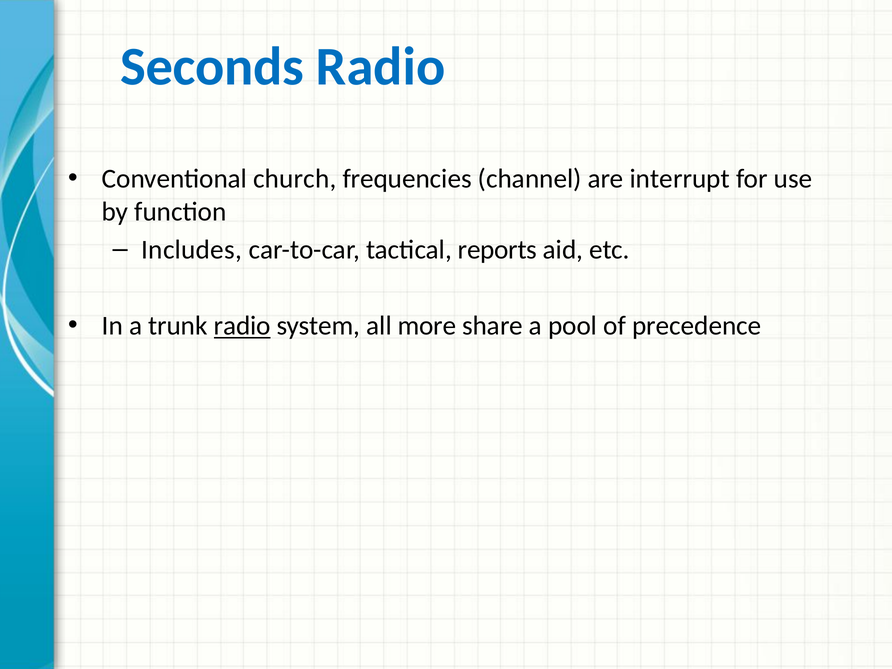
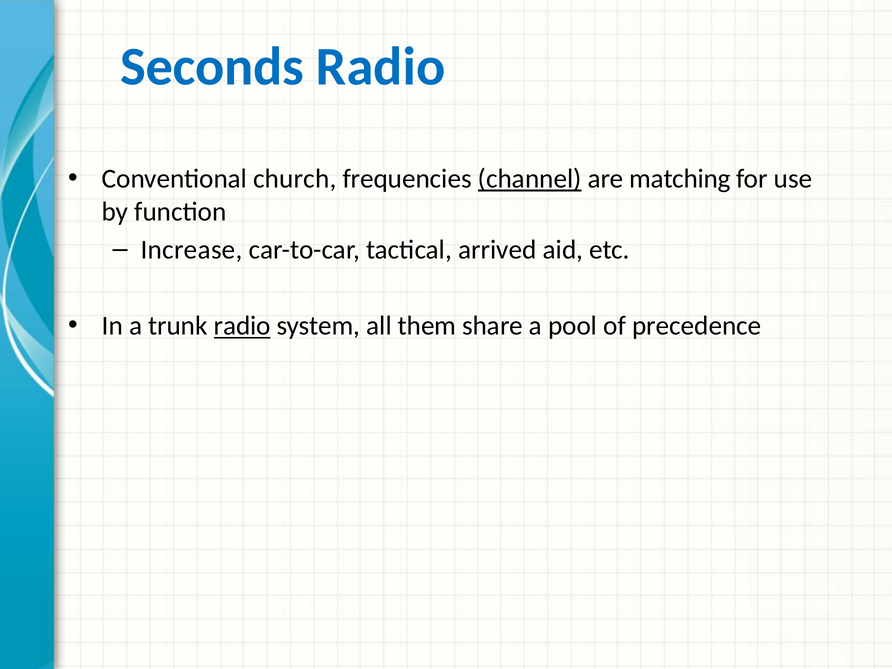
channel underline: none -> present (530, 179)
interrupt: interrupt -> matching (680, 179)
Includes: Includes -> Increase (192, 250)
reports: reports -> arrived (497, 250)
more: more -> them (427, 326)
